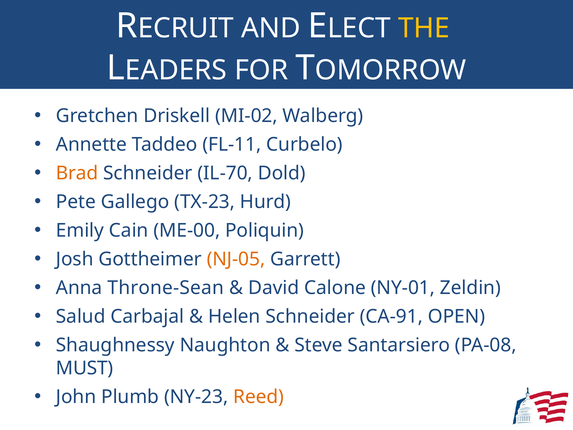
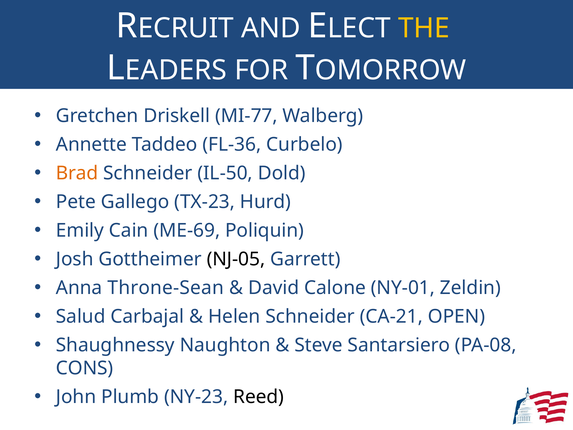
MI-02: MI-02 -> MI-77 (246, 116)
FL-11: FL-11 -> FL-36 (232, 145)
IL-70: IL-70 -> IL-50 (225, 173)
ME-00: ME-00 -> ME-69 (187, 231)
NJ-05 colour: orange -> black (236, 259)
CA-91: CA-91 -> CA-21 (391, 316)
MUST: MUST -> CONS (85, 368)
Reed colour: orange -> black (259, 397)
